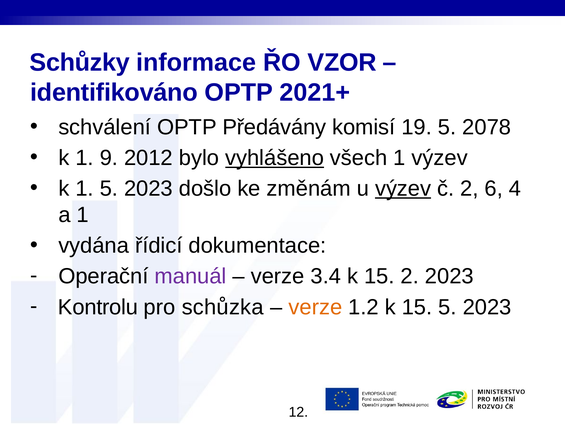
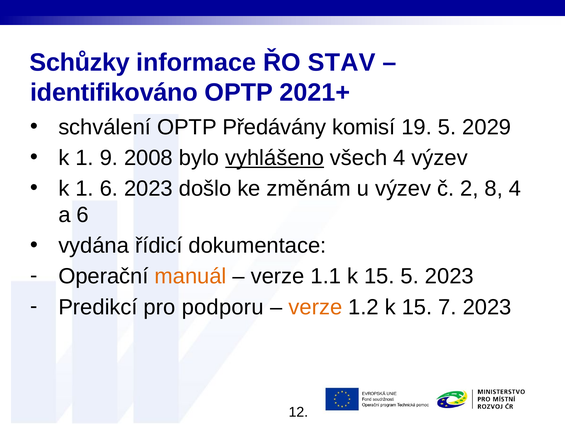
VZOR: VZOR -> STAV (342, 62)
2078: 2078 -> 2029 (487, 127)
2012: 2012 -> 2008 (148, 158)
všech 1: 1 -> 4 (399, 158)
1 5: 5 -> 6 (109, 188)
výzev underline: present -> none (403, 188)
6: 6 -> 8 (494, 188)
a 1: 1 -> 6 (83, 215)
manuál colour: purple -> orange (191, 276)
3.4: 3.4 -> 1.1 (326, 276)
15 2: 2 -> 5 (410, 276)
Kontrolu: Kontrolu -> Predikcí (98, 307)
schůzka: schůzka -> podporu (223, 307)
15 5: 5 -> 7 (447, 307)
